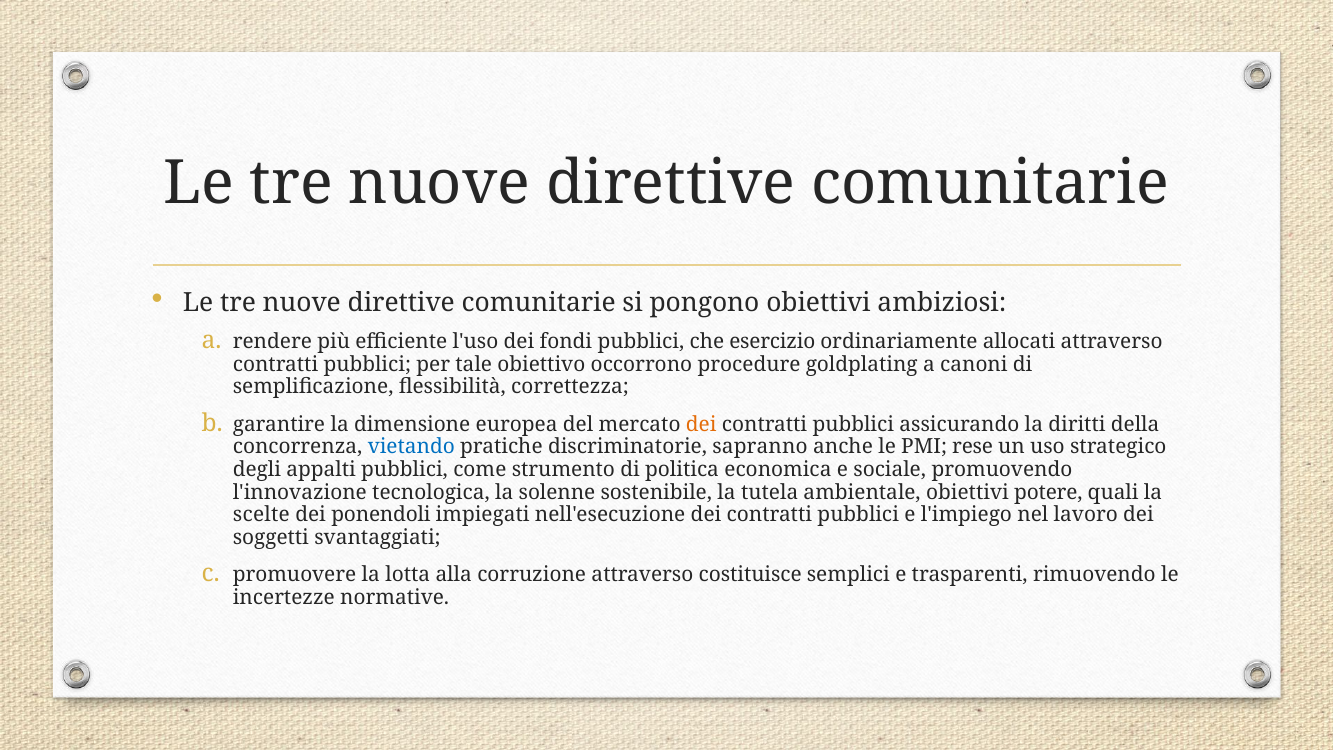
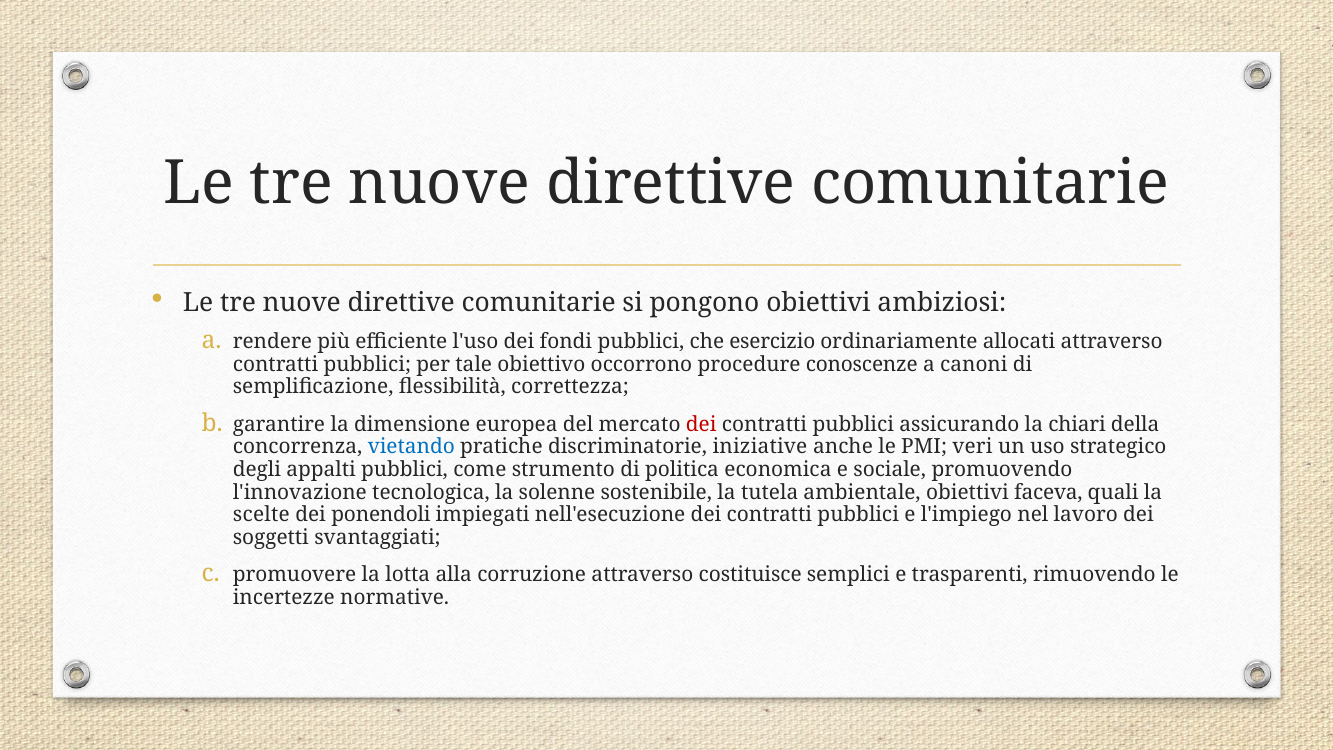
goldplating: goldplating -> conoscenze (862, 364)
dei colour: orange -> red (701, 424)
diritti: diritti -> chiari (1077, 424)
sapranno: sapranno -> iniziative (760, 447)
rese: rese -> veri (972, 447)
potere: potere -> faceva (1048, 492)
